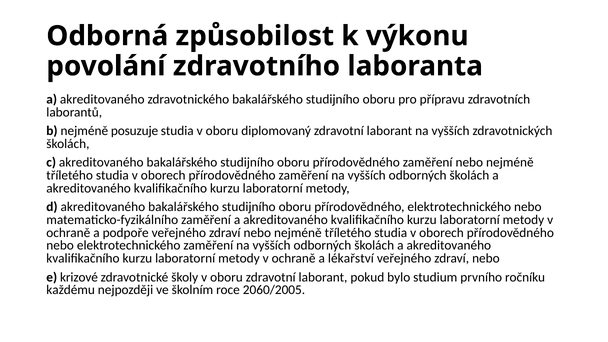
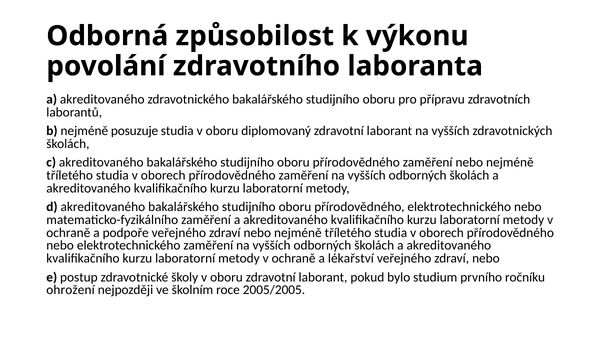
krizové: krizové -> postup (79, 277)
každému: každému -> ohrožení (71, 290)
2060/2005: 2060/2005 -> 2005/2005 (274, 290)
